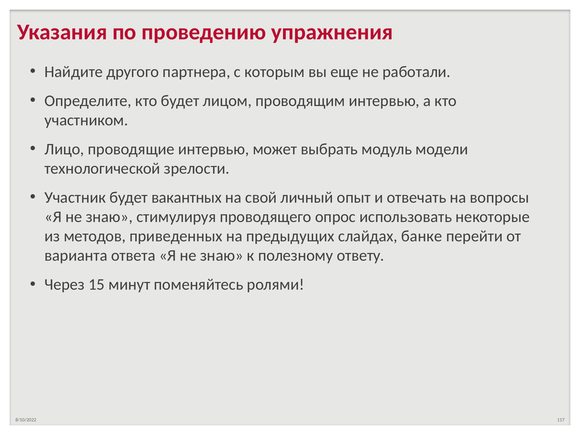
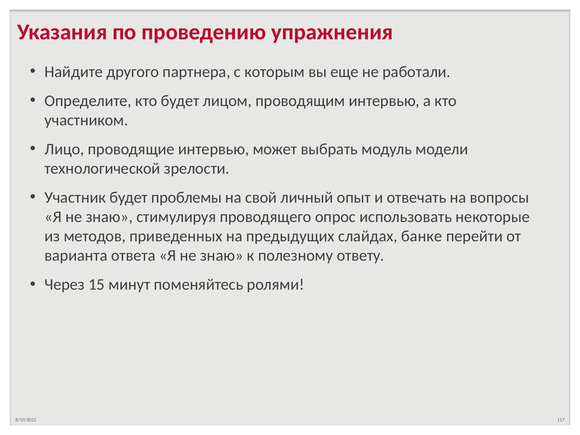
вакантных: вакантных -> проблемы (187, 198)
